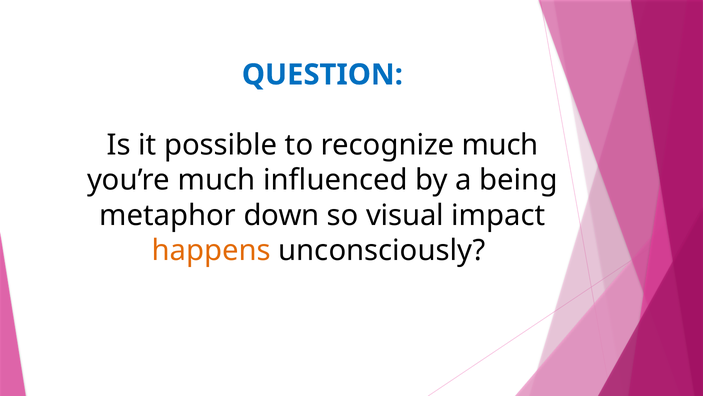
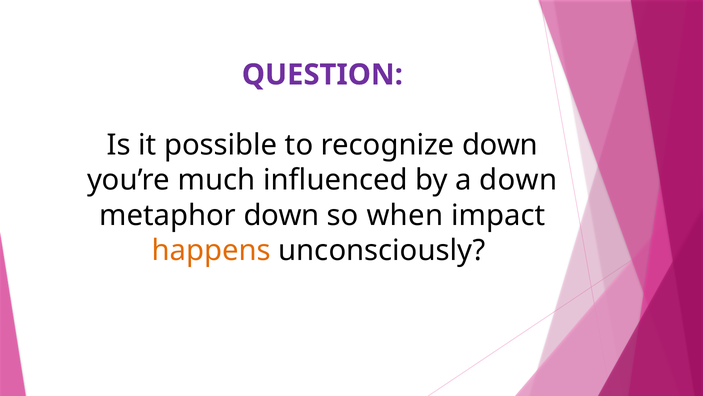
QUESTION colour: blue -> purple (322, 75)
recognize much: much -> down (500, 145)
a being: being -> down (518, 180)
visual: visual -> when (405, 215)
